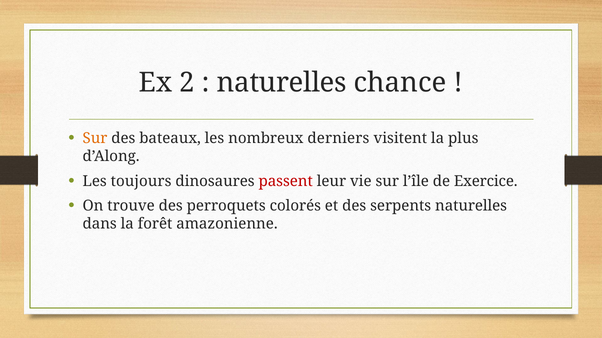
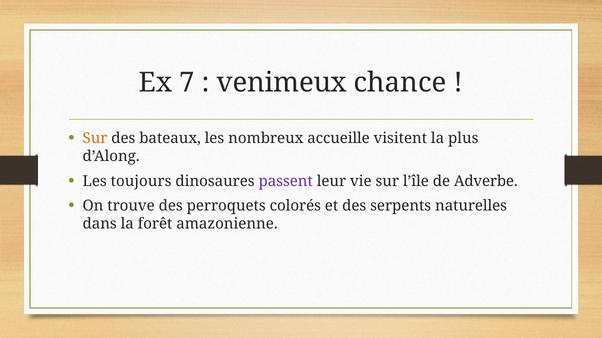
2: 2 -> 7 (187, 83)
naturelles: naturelles -> venimeux (282, 83)
derniers: derniers -> accueille (339, 139)
passent colour: red -> purple (286, 181)
Exercice: Exercice -> Adverbe (486, 181)
